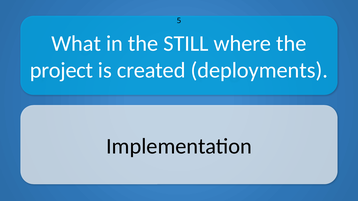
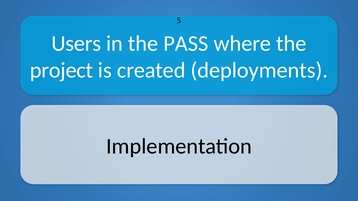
What: What -> Users (76, 44)
STILL: STILL -> PASS (186, 44)
